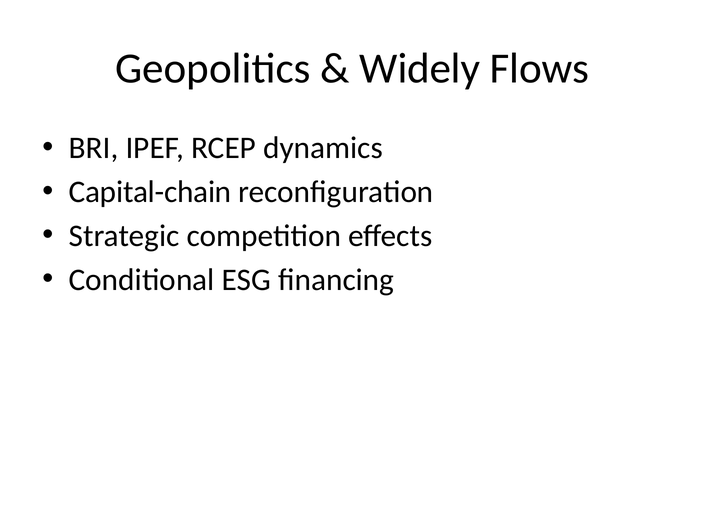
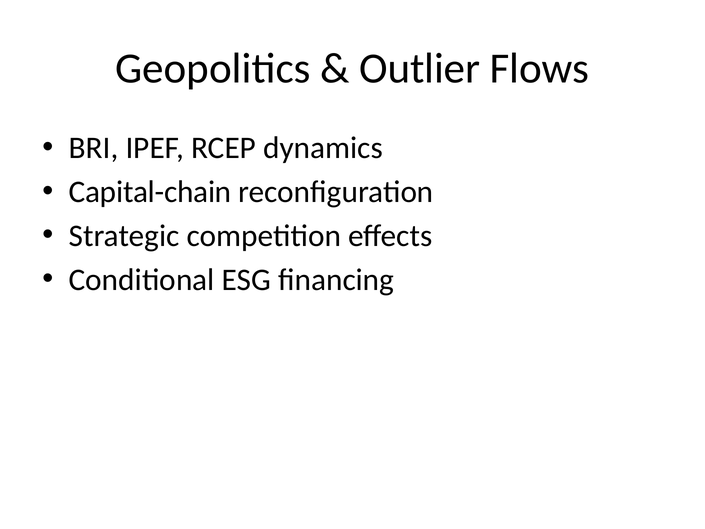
Widely: Widely -> Outlier (420, 68)
